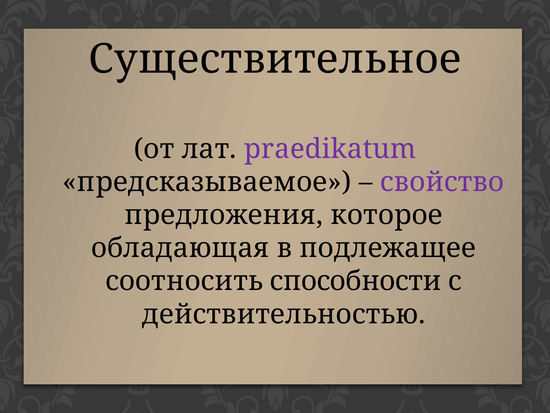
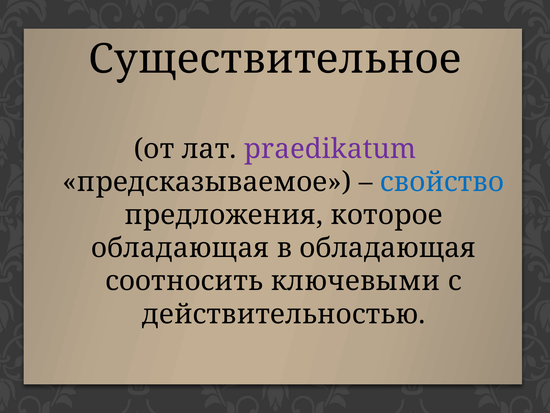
свойство colour: purple -> blue (442, 182)
в подлежащее: подлежащее -> обладающая (388, 248)
способности: способности -> ключевыми (355, 281)
